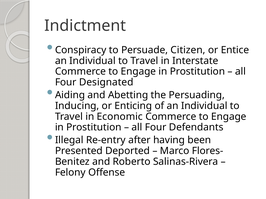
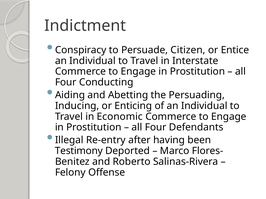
Designated: Designated -> Conducting (106, 82)
Presented: Presented -> Testimony (79, 151)
